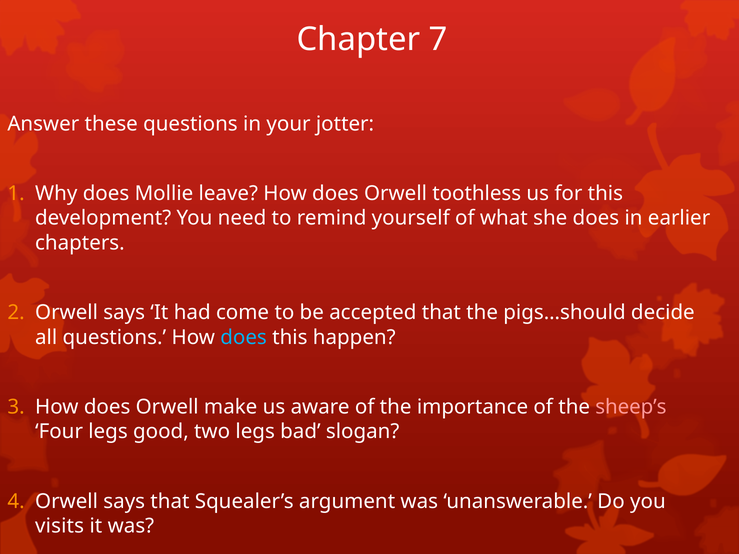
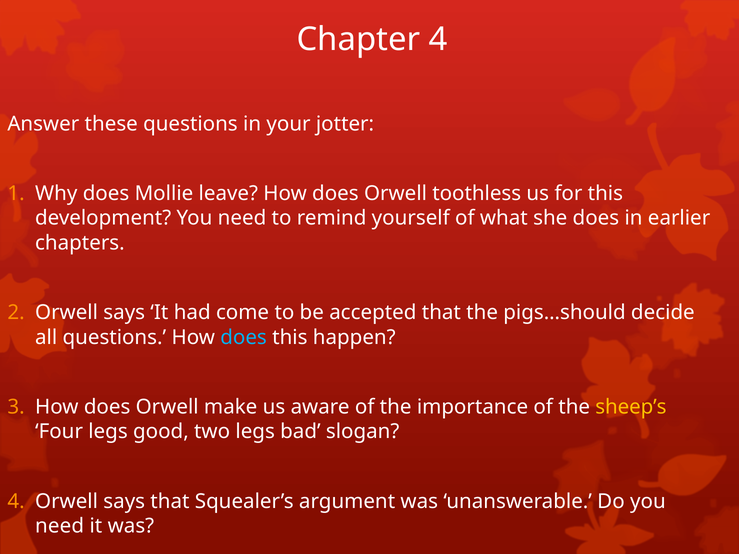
Chapter 7: 7 -> 4 (438, 40)
sheep’s colour: pink -> yellow (631, 407)
visits: visits -> need (60, 526)
